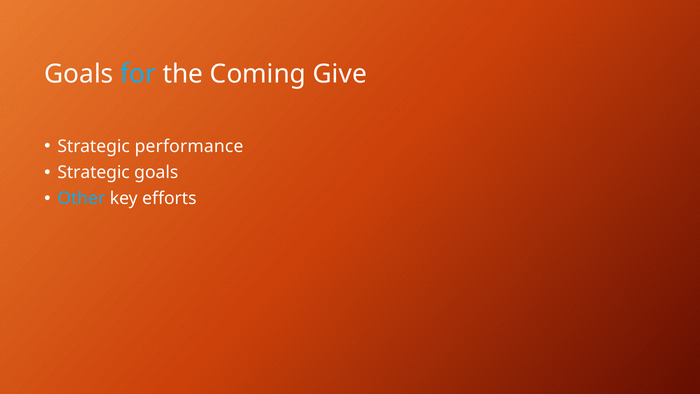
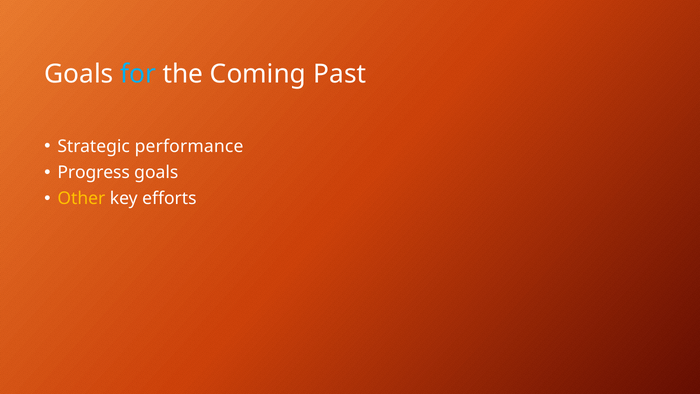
Give: Give -> Past (340, 74)
Strategic: Strategic -> Progress (94, 172)
Other colour: light blue -> yellow (81, 199)
